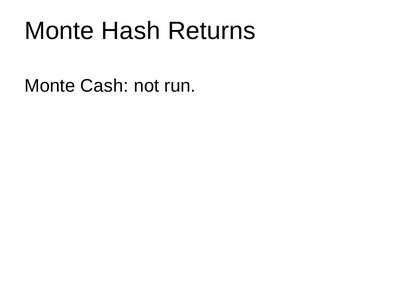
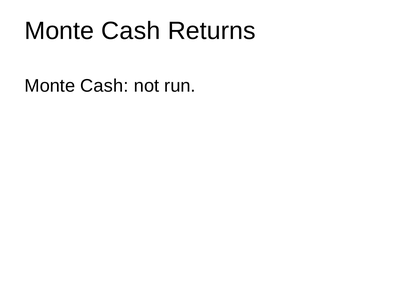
Hash: Hash -> Cash (131, 31)
